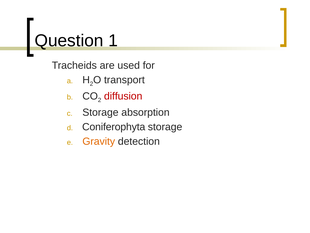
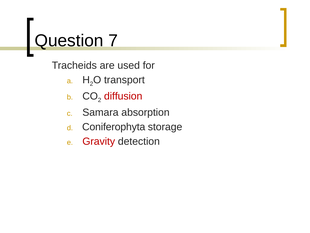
1: 1 -> 7 (113, 40)
Storage: Storage -> Samara (100, 112)
Gravity colour: orange -> red (99, 141)
